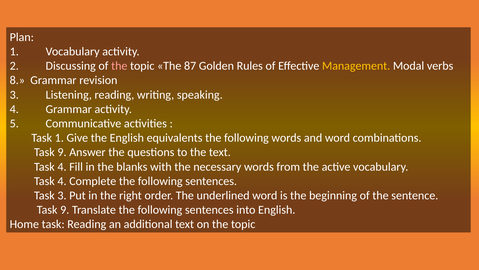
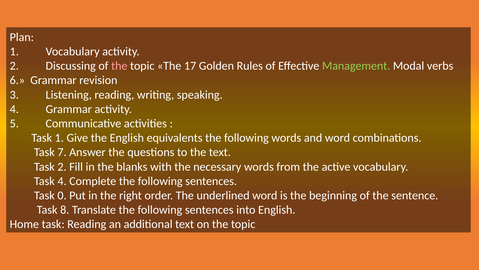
87: 87 -> 17 (190, 66)
Management colour: yellow -> light green (356, 66)
8: 8 -> 6 (17, 80)
9: 9 -> 7 (62, 152)
4: 4 -> 2 (62, 166)
Task 3: 3 -> 0 (62, 195)
9: 9 -> 8 (65, 209)
